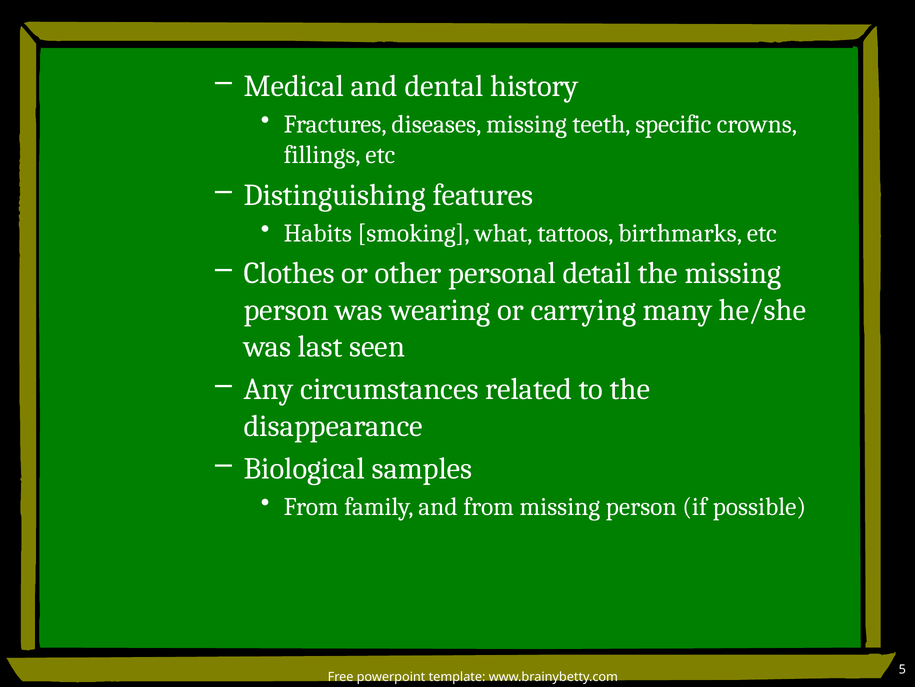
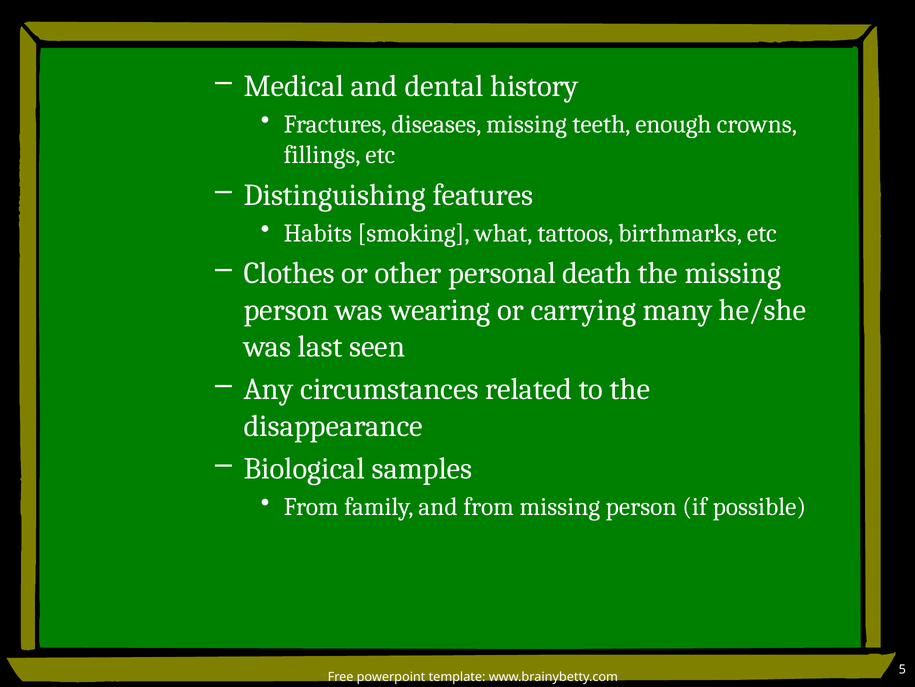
specific: specific -> enough (673, 124)
detail: detail -> death (597, 273)
